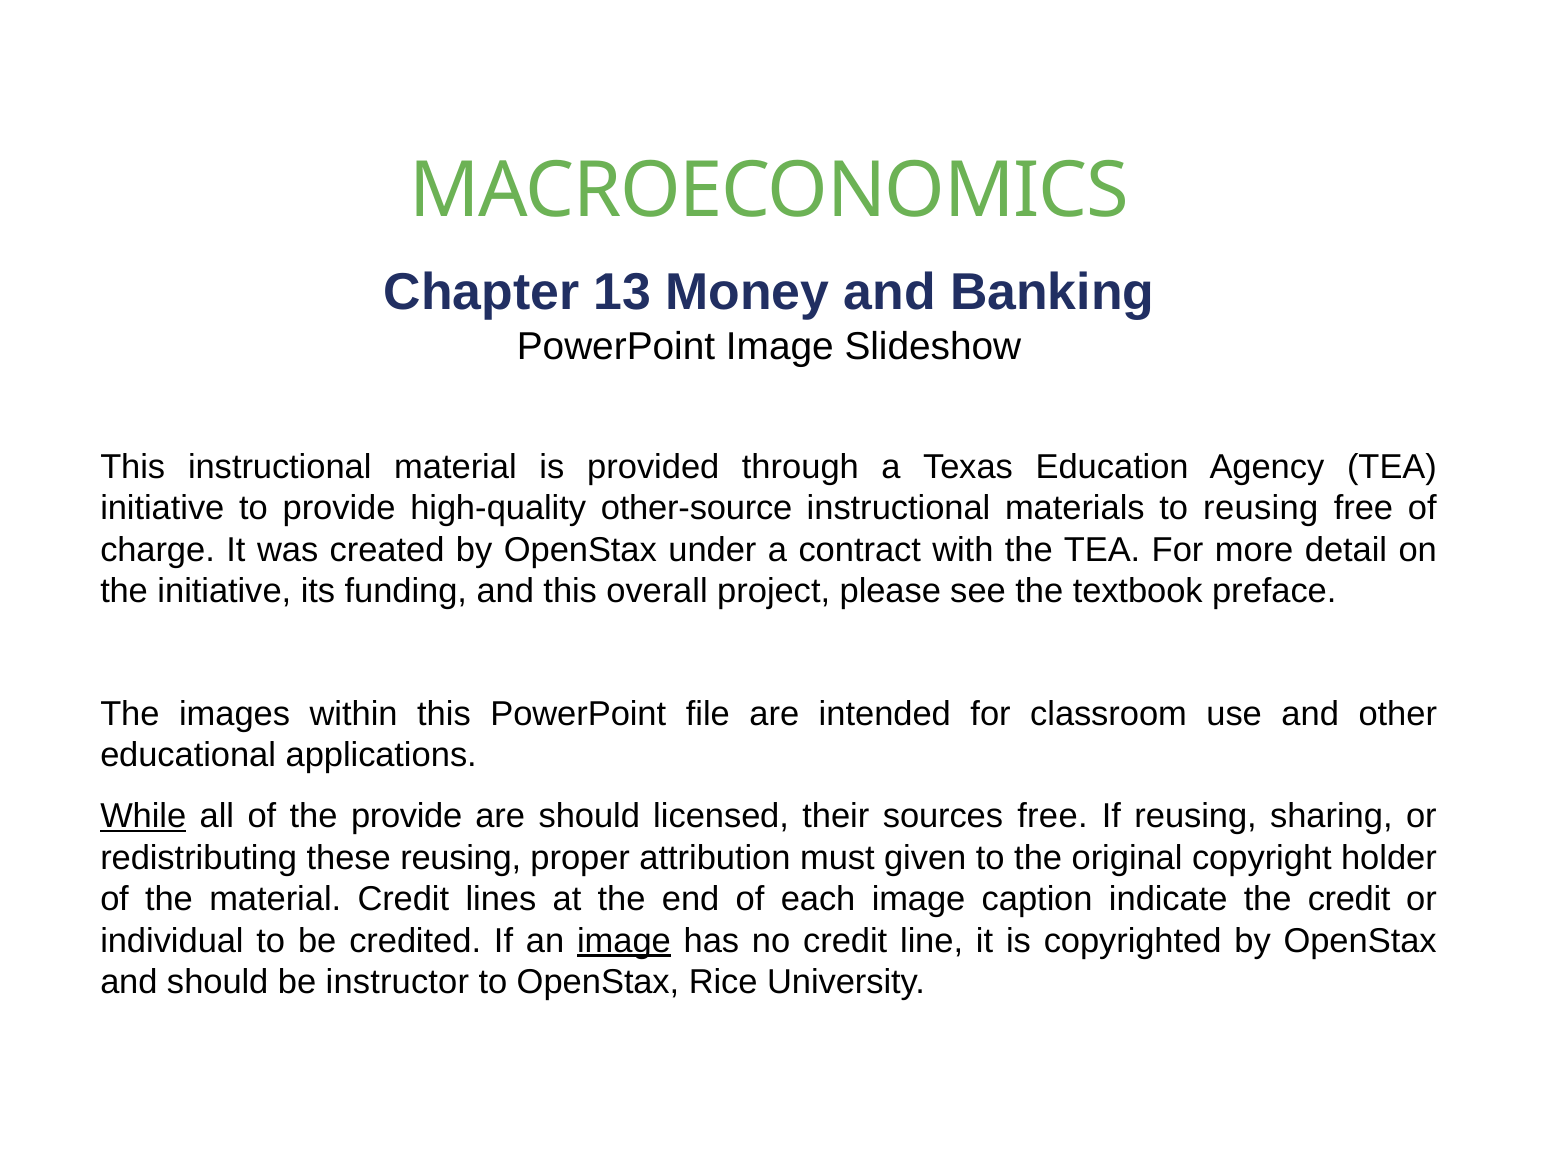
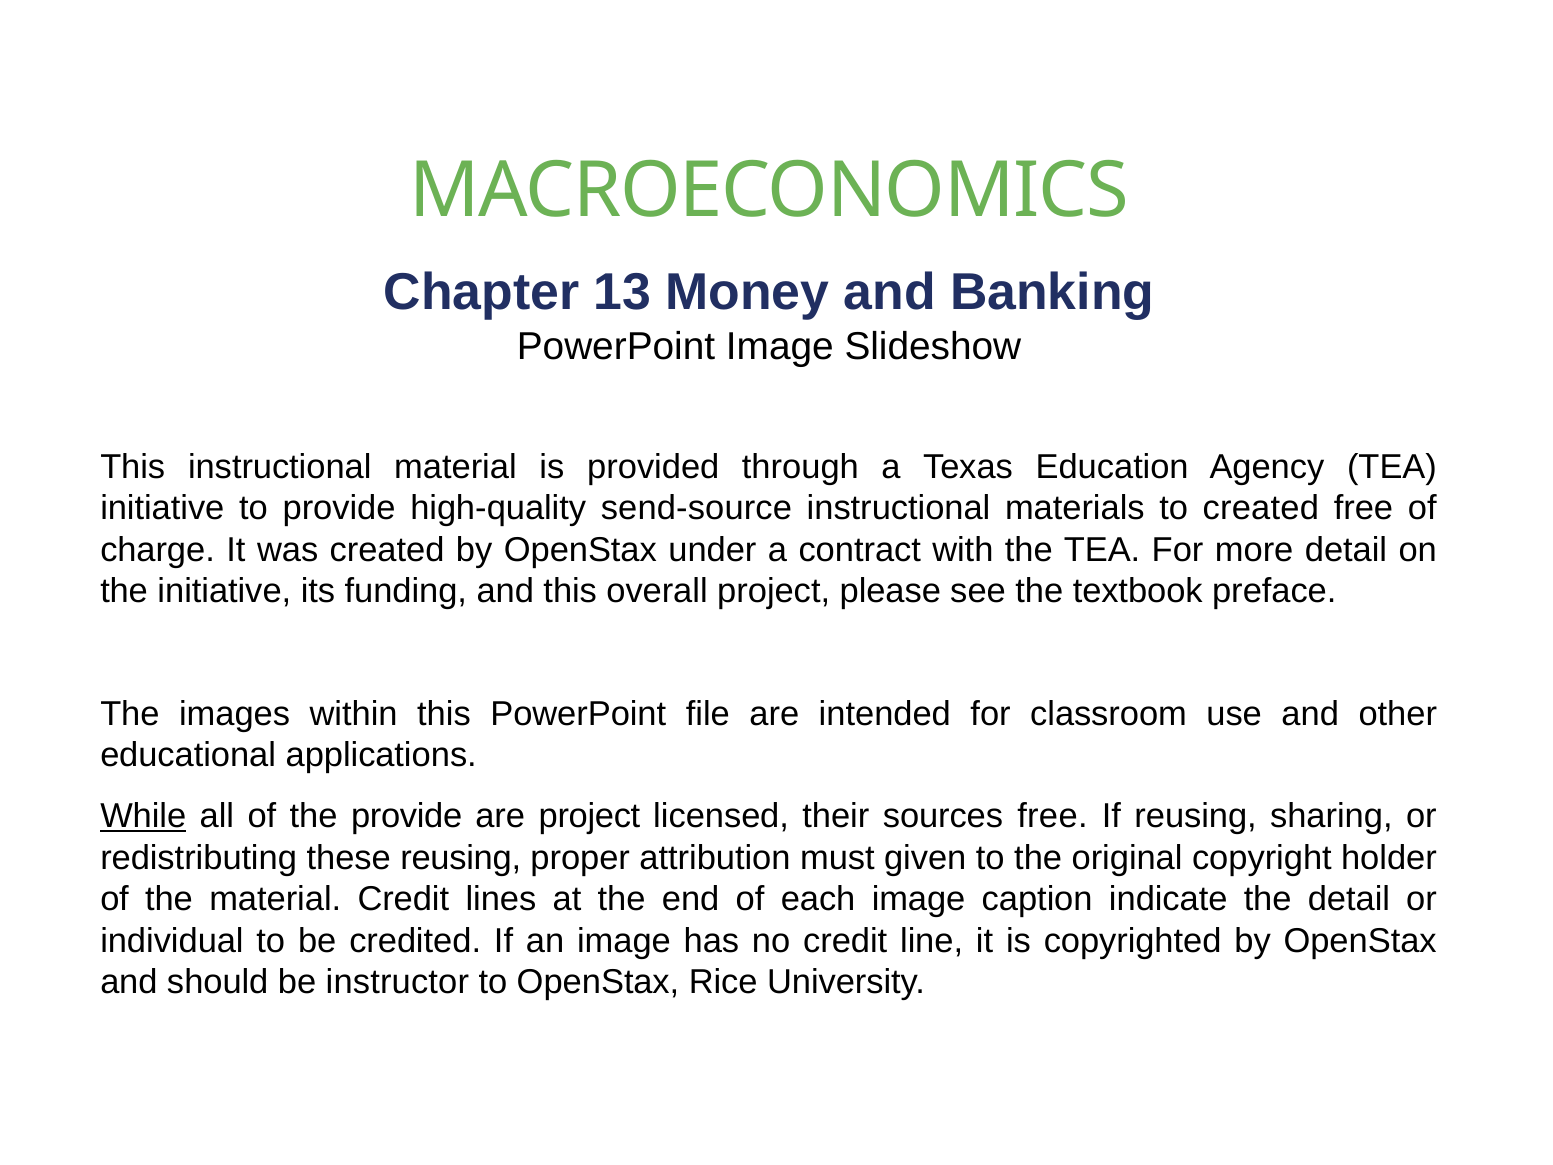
other-source: other-source -> send-source (696, 508)
to reusing: reusing -> created (1261, 508)
are should: should -> project (589, 816)
the credit: credit -> detail (1349, 899)
image underline: present -> none (624, 940)
